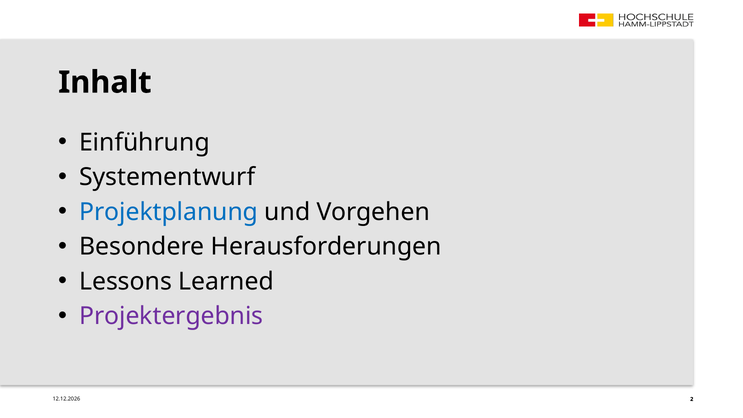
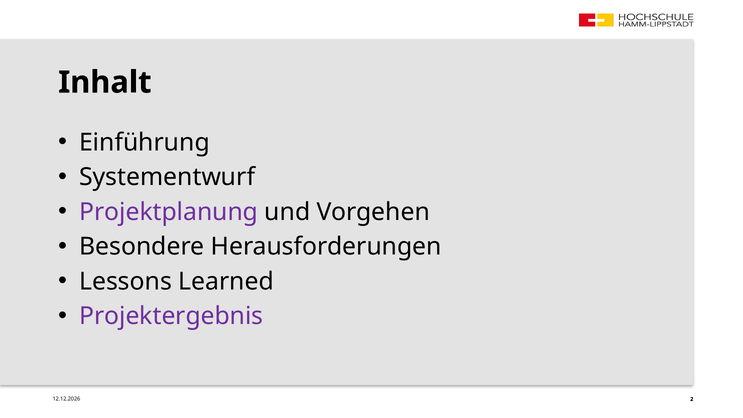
Projektplanung colour: blue -> purple (169, 212)
